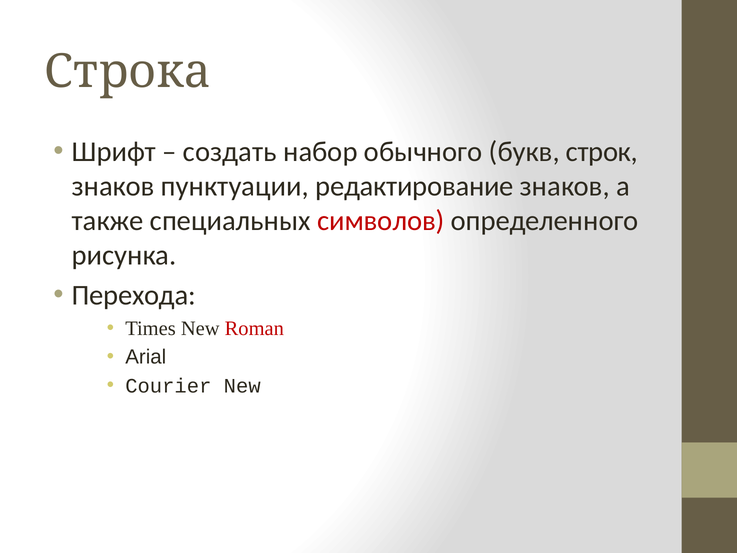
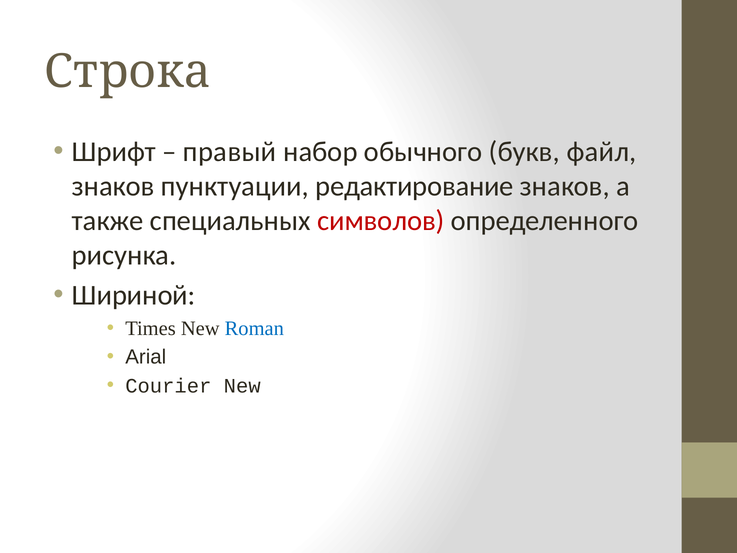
создать: создать -> правый (230, 152)
строк: строк -> файл (602, 152)
Перехода: Перехода -> Шириной (134, 295)
Roman colour: red -> blue (254, 328)
